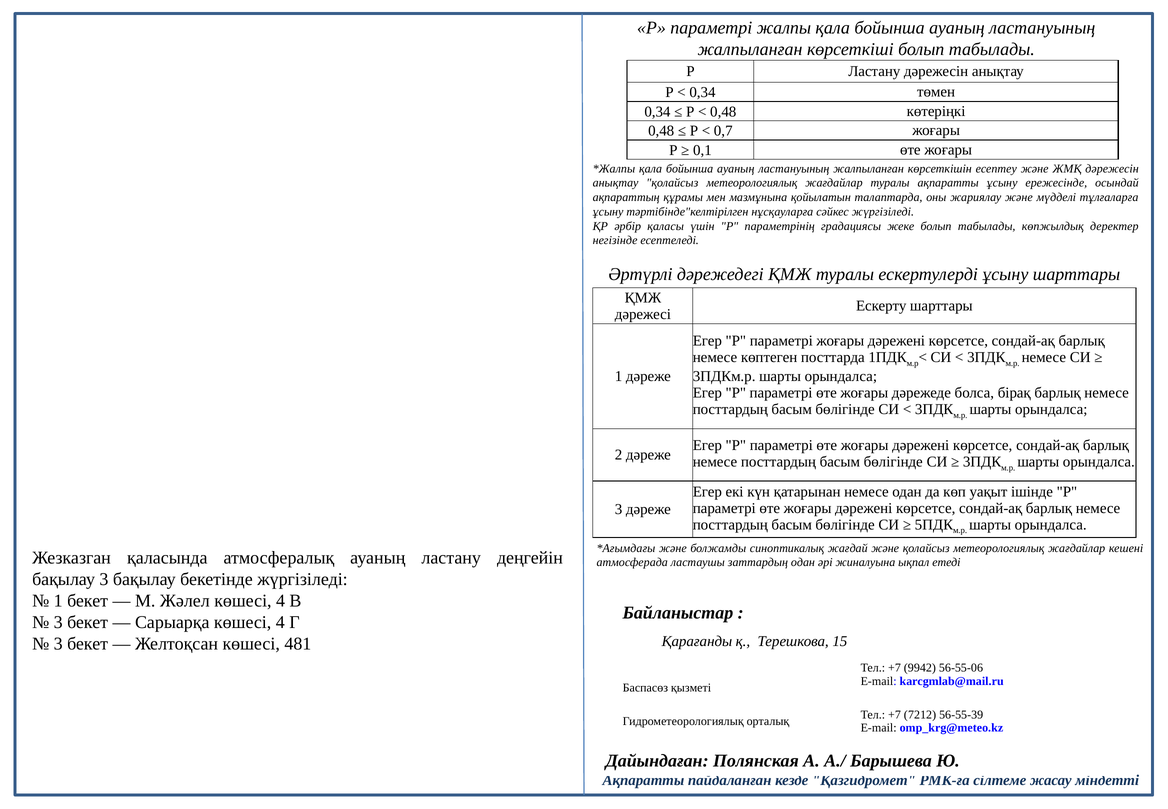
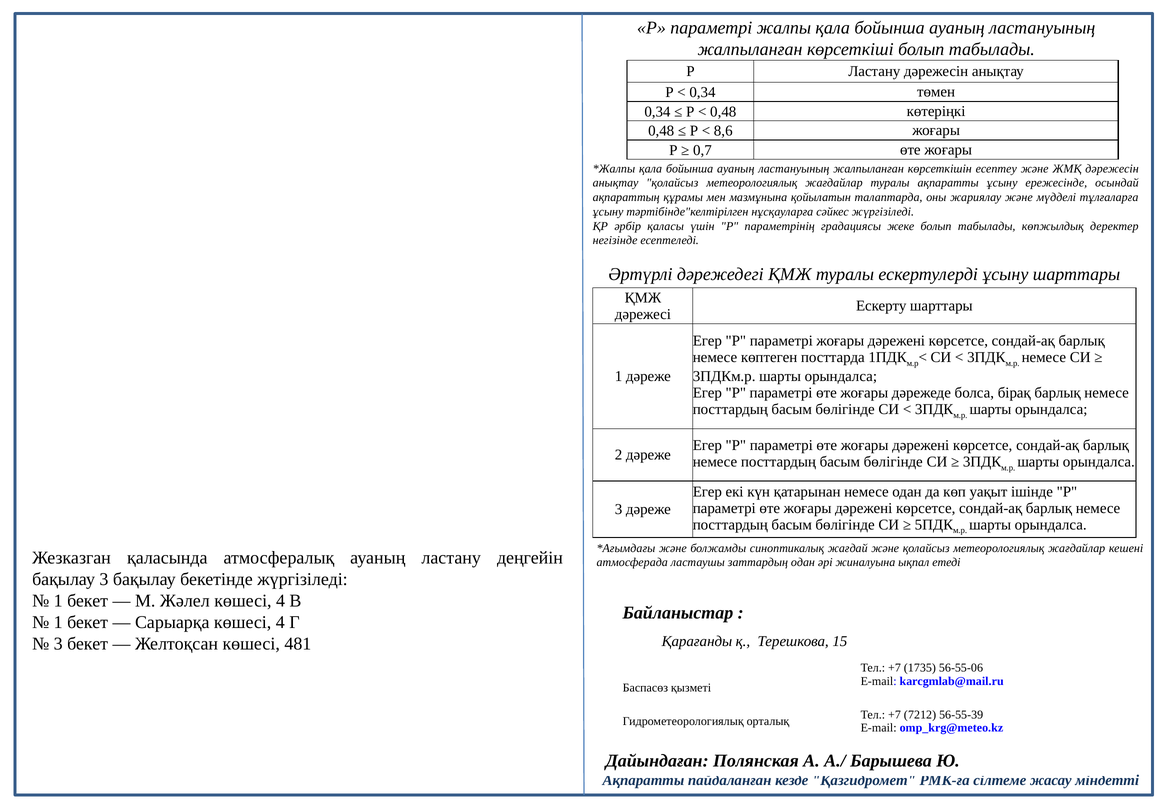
0,7: 0,7 -> 8,6 (723, 131)
0,1: 0,1 -> 0,7 (702, 150)
3: 3 -> 1 (58, 622)
9942: 9942 -> 1735 (920, 668)
